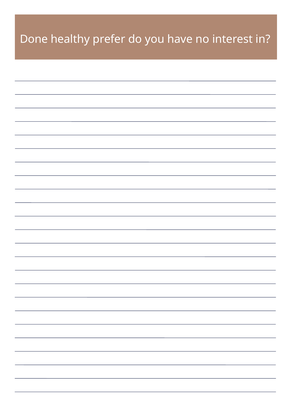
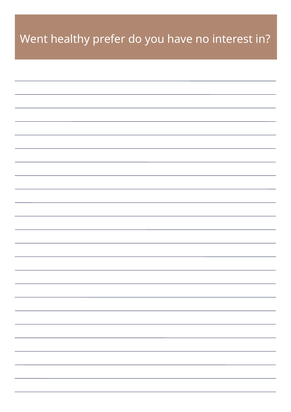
Done: Done -> Went (34, 39)
